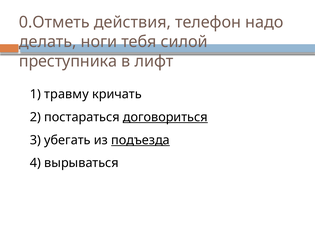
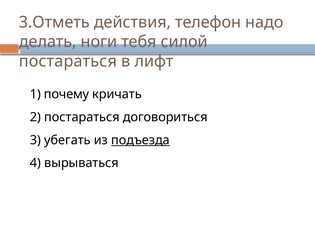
0.Отметь: 0.Отметь -> 3.Отметь (54, 22)
преступника: преступника -> постараться (68, 61)
травму: травму -> почему (67, 94)
договориться underline: present -> none (165, 117)
